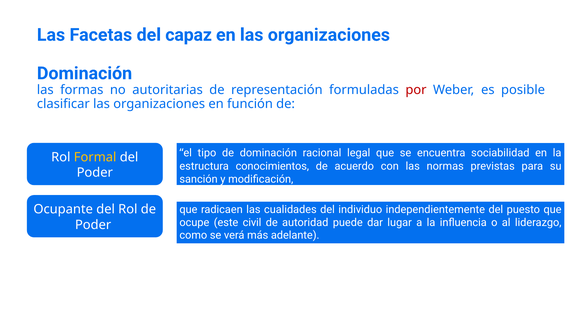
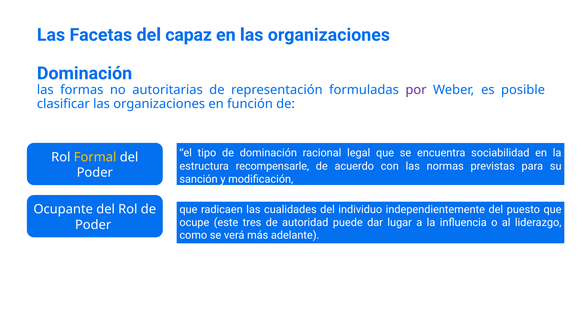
por colour: red -> purple (416, 90)
conocimientos: conocimientos -> recompensarle (272, 166)
civil: civil -> tres (252, 222)
